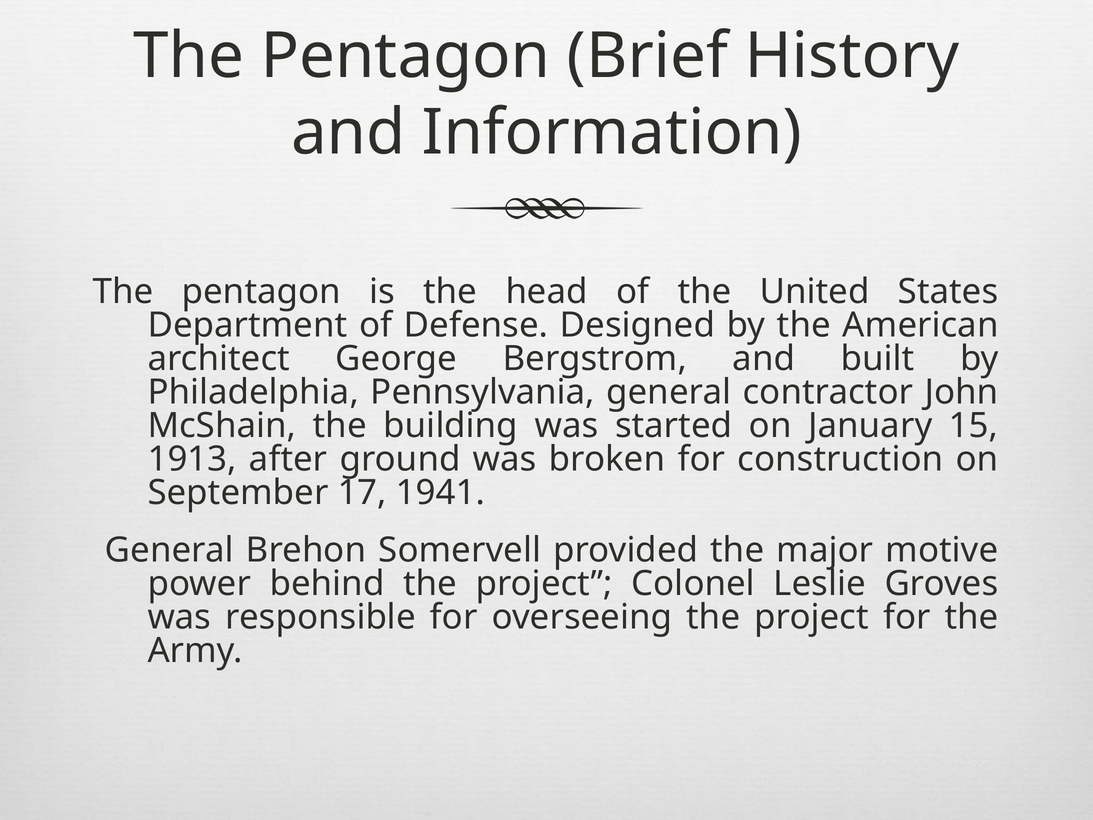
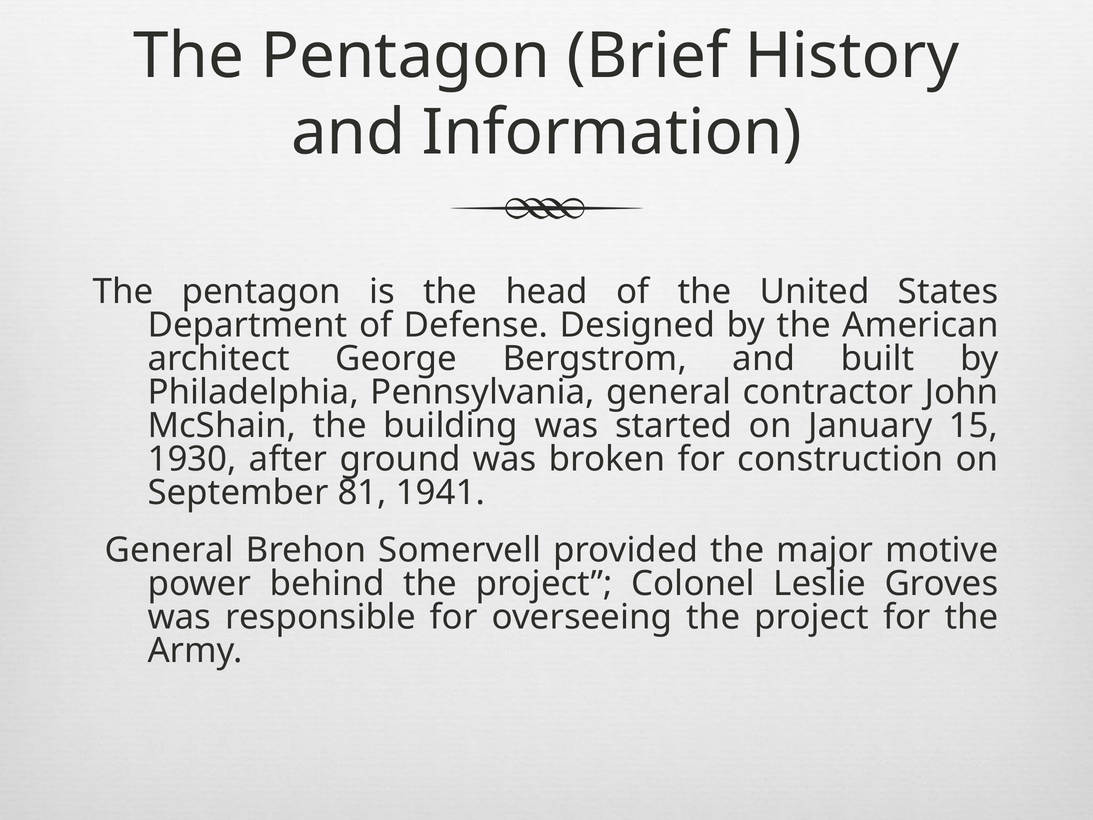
1913: 1913 -> 1930 (192, 459)
17: 17 -> 81 (362, 492)
